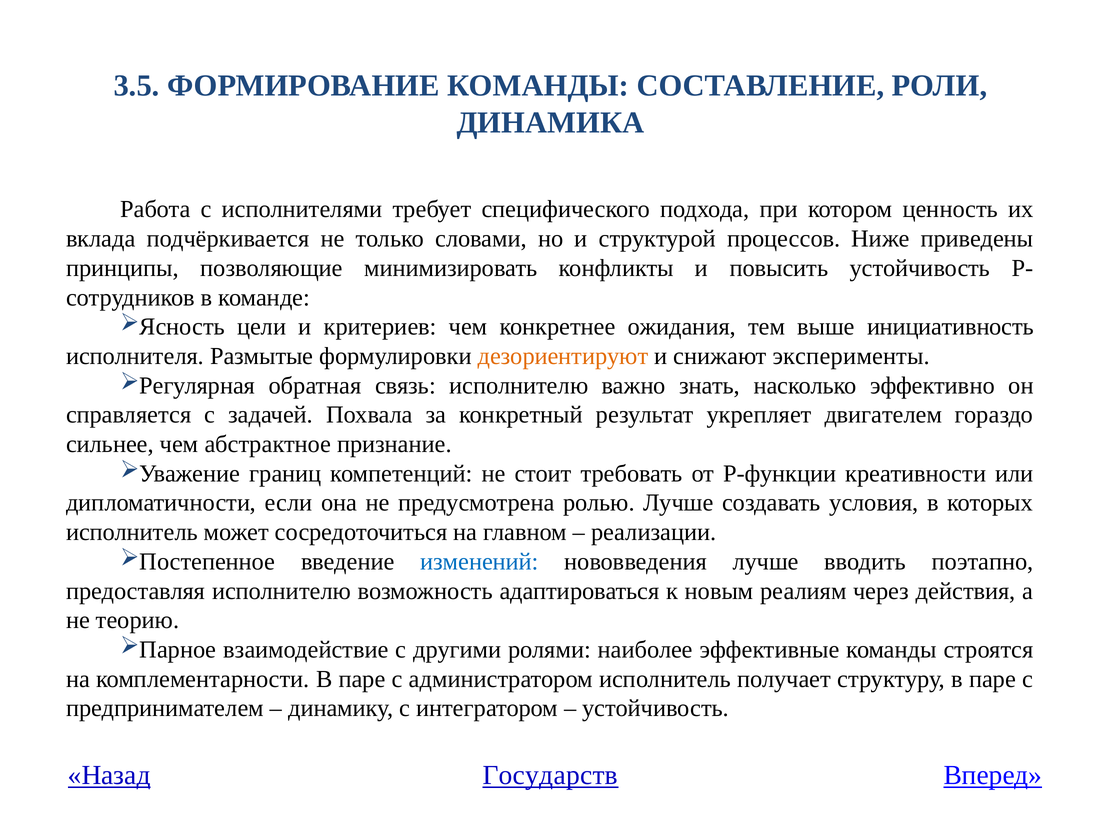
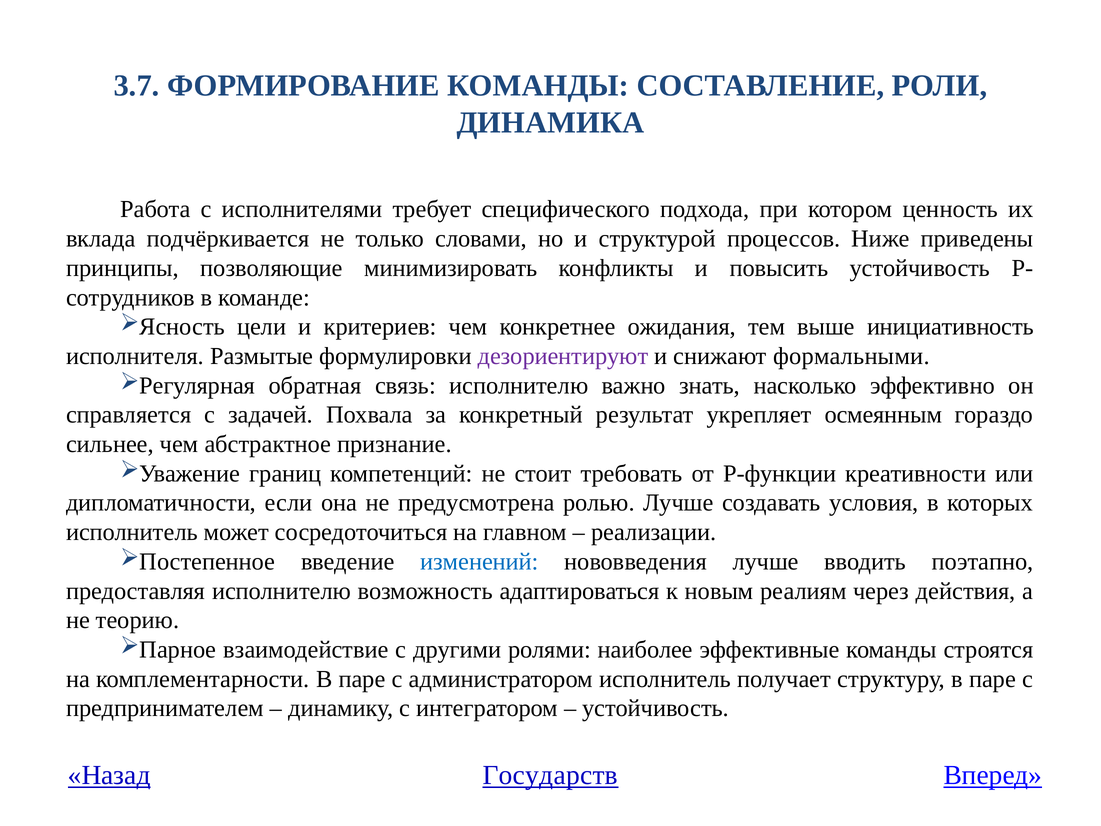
3.5: 3.5 -> 3.7 (137, 86)
дезориентируют colour: orange -> purple (563, 356)
эксперименты: эксперименты -> формальными (851, 356)
двигателем: двигателем -> осмеянным (883, 415)
